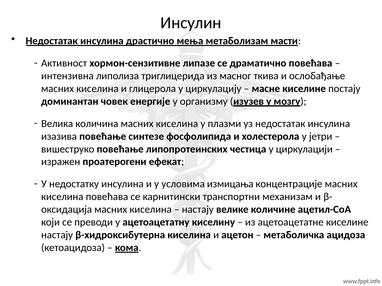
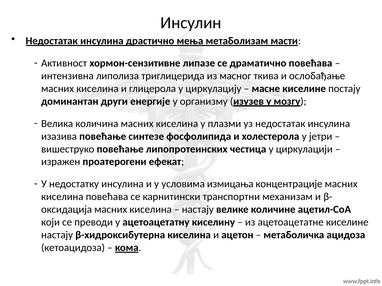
човек: човек -> други (114, 101)
